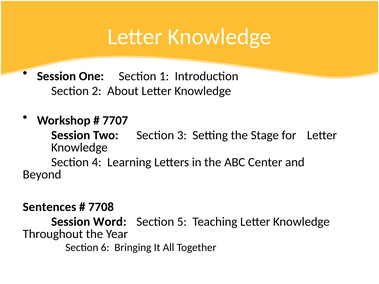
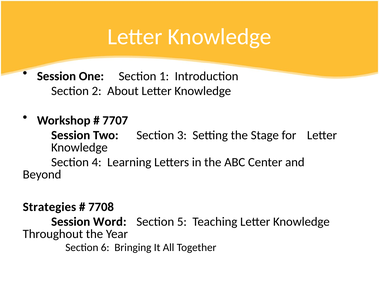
Sentences: Sentences -> Strategies (49, 207)
